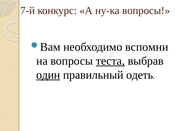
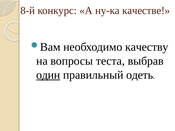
7-й: 7-й -> 8-й (28, 11)
ну-ка вопросы: вопросы -> качестве (146, 11)
вспомни: вспомни -> качеству (147, 47)
теста underline: present -> none (110, 61)
